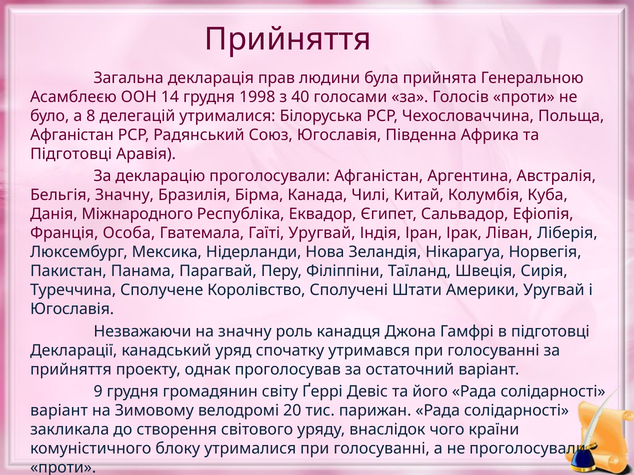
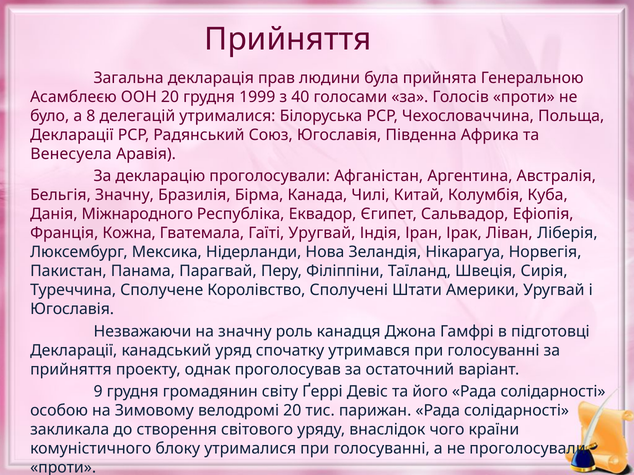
ООН 14: 14 -> 20 (170, 97)
1998: 1998 -> 1999 (257, 97)
Афганістан: Афганістан -> Декларації (72, 135)
Підготовці: Підготовці -> Венесуела (71, 154)
Особа: Особа -> Кожна (129, 234)
варіант: варіант -> особою (59, 411)
